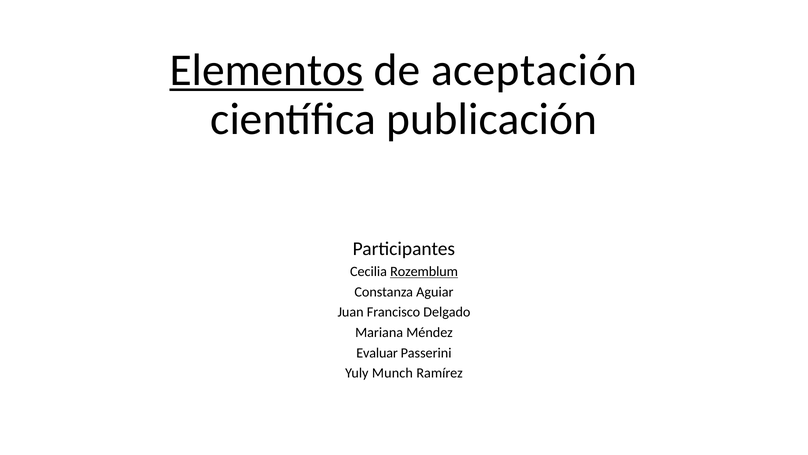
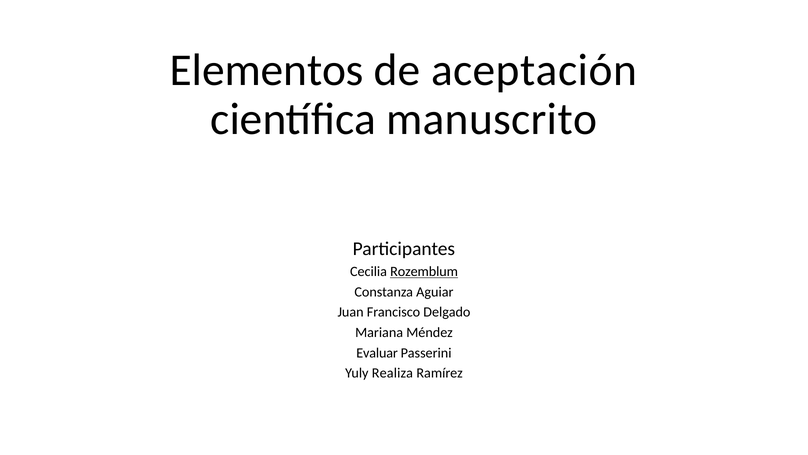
Elementos underline: present -> none (267, 70)
publicación: publicación -> manuscrito (492, 119)
Munch: Munch -> Realiza (392, 373)
